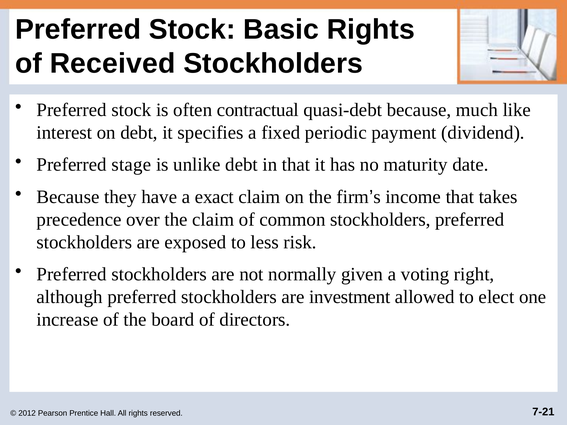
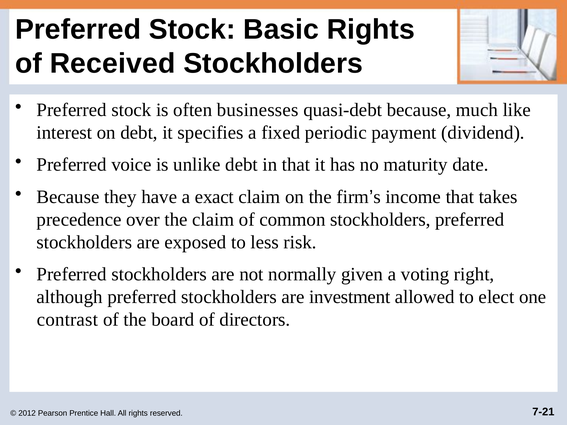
contractual: contractual -> businesses (258, 110)
stage: stage -> voice (131, 165)
increase: increase -> contrast (67, 320)
